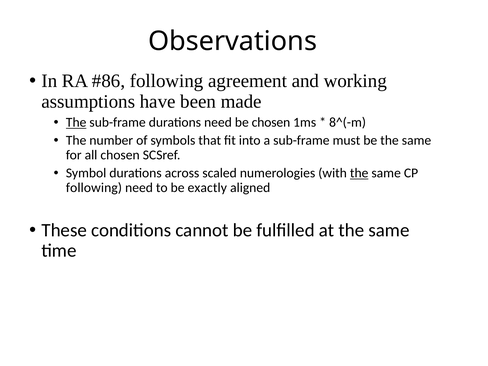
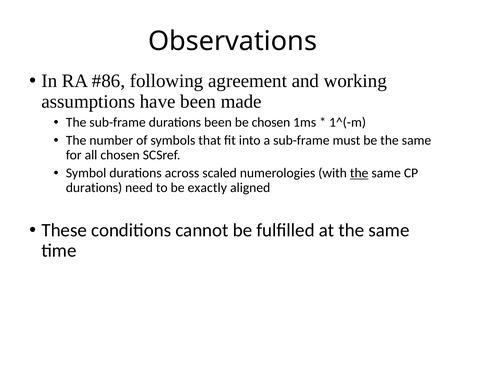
The underline: present -> none (76, 122)
durations need: need -> been (218, 122)
8^(-m: 8^(-m -> 1^(-m (348, 122)
following: following -> durations (94, 188)
